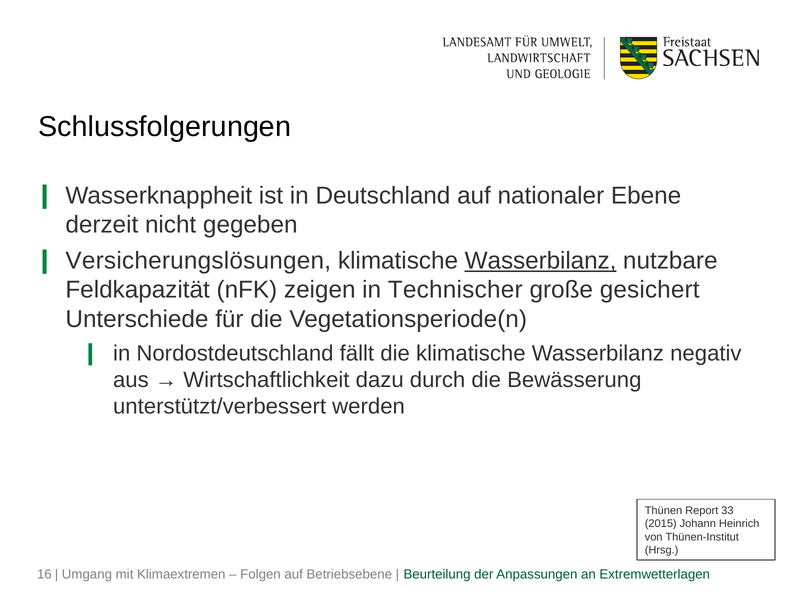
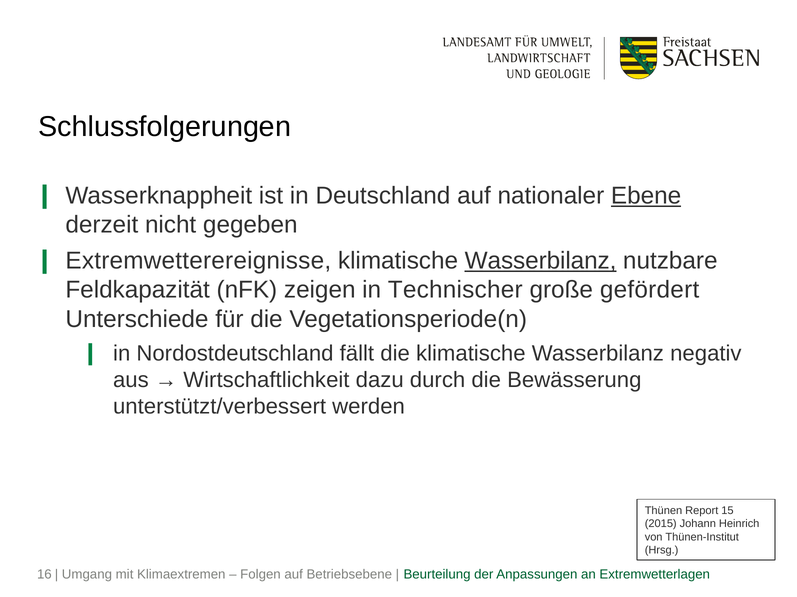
Ebene underline: none -> present (646, 196)
Versicherungslösungen: Versicherungslösungen -> Extremwetterereignisse (198, 261)
gesichert: gesichert -> gefördert (650, 290)
33: 33 -> 15 (728, 511)
